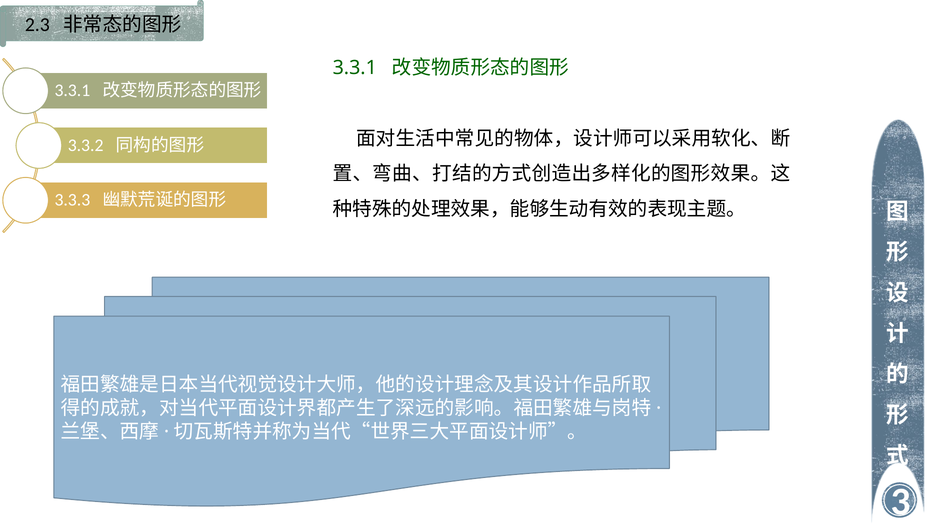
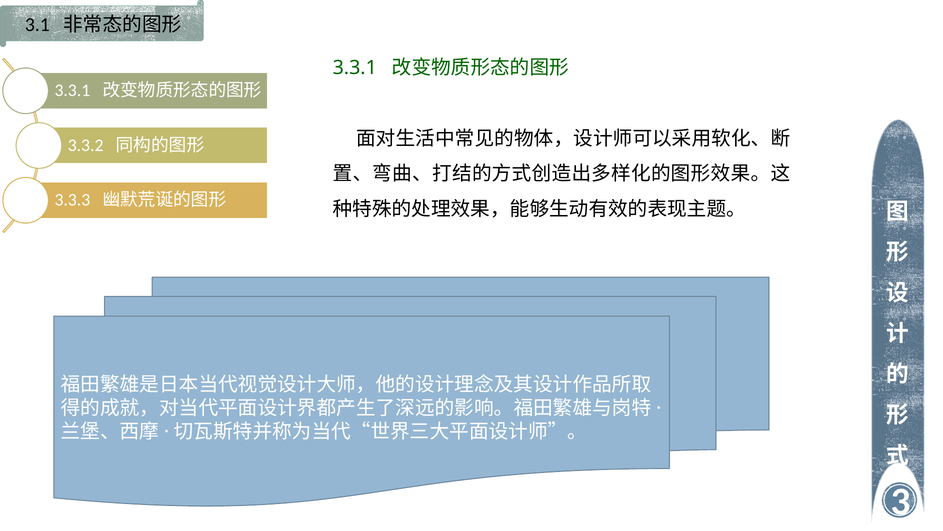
2.3: 2.3 -> 3.1 (37, 25)
